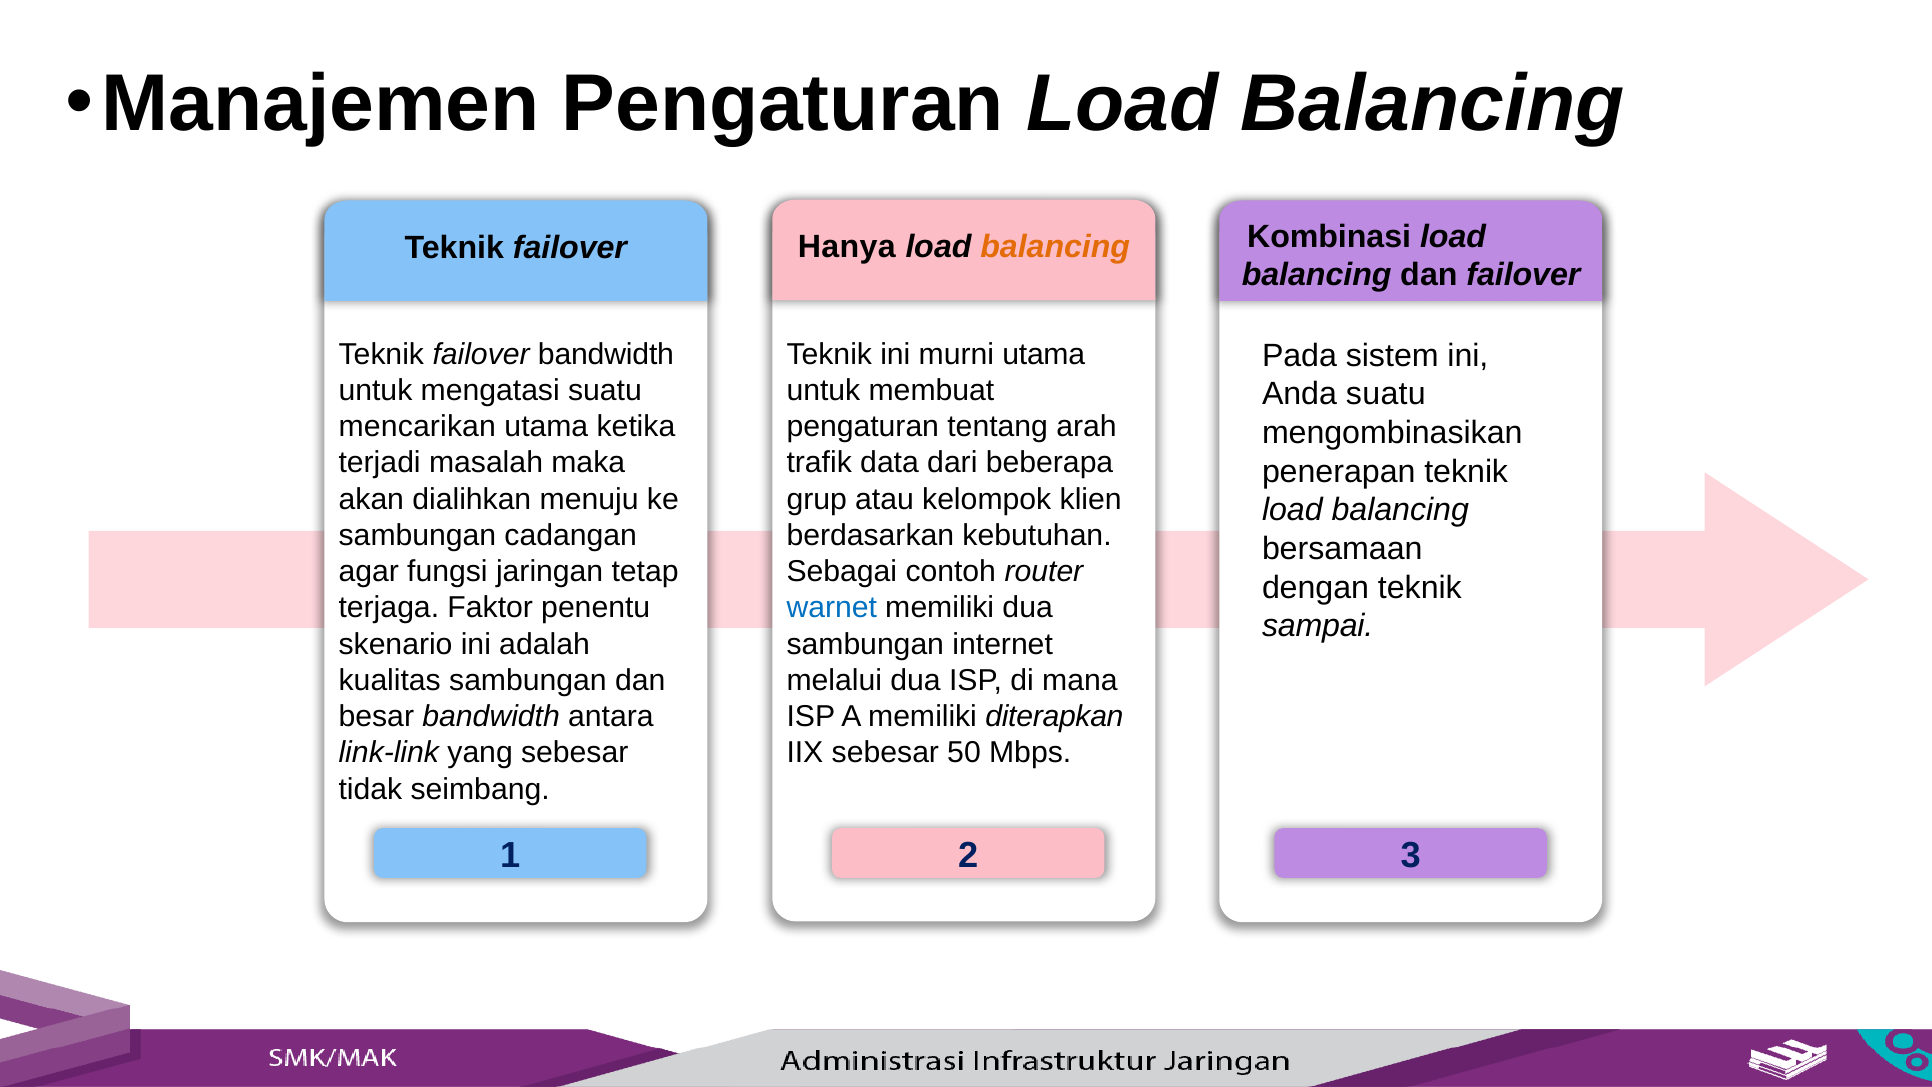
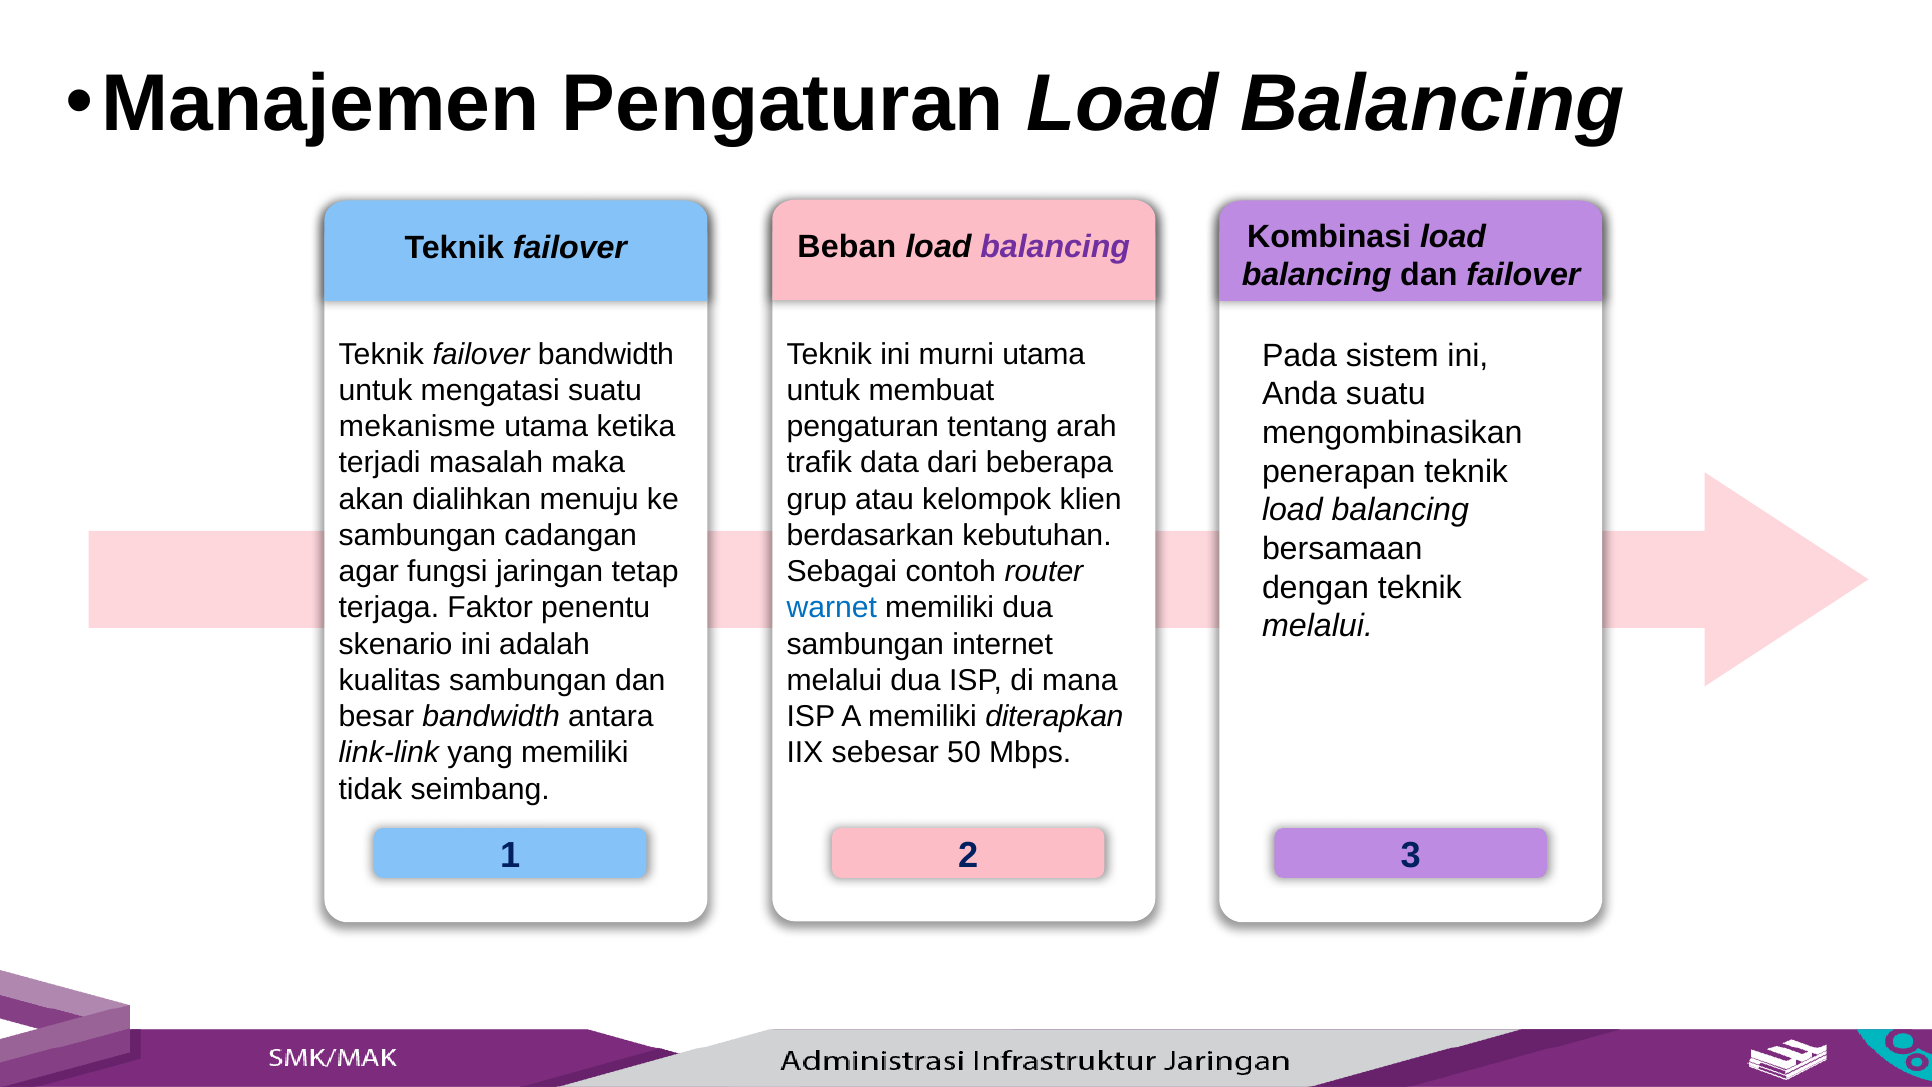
Hanya: Hanya -> Beban (847, 247)
balancing colour: orange -> purple (1055, 247)
mencarikan: mencarikan -> mekanisme (417, 427)
sampai: sampai -> melalui (1318, 626)
yang sebesar: sebesar -> memiliki (575, 753)
